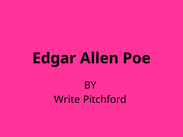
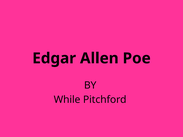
Write: Write -> While (67, 100)
